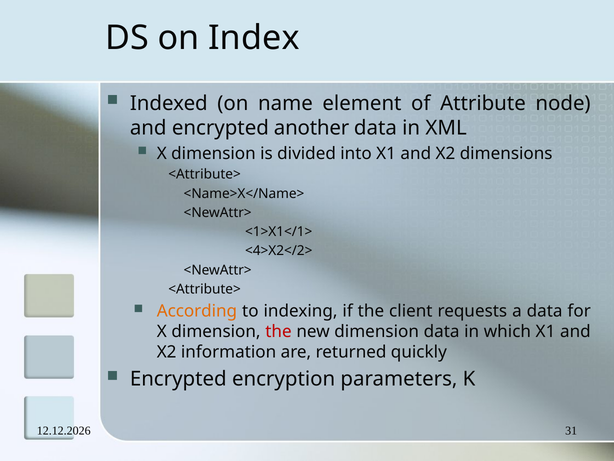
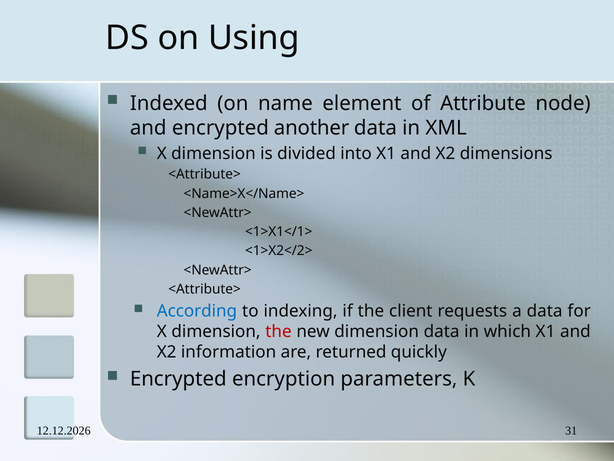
Index: Index -> Using (254, 38)
<4>X2</2>: <4>X2</2> -> <1>X2</2> (279, 251)
According colour: orange -> blue (197, 311)
